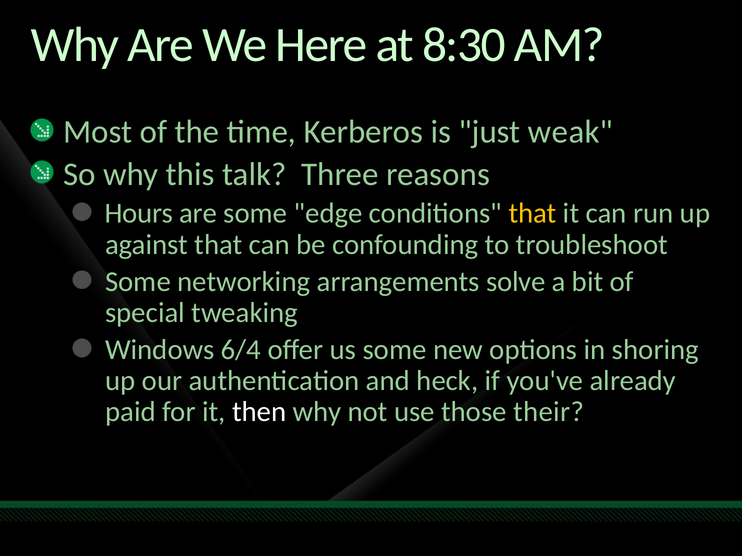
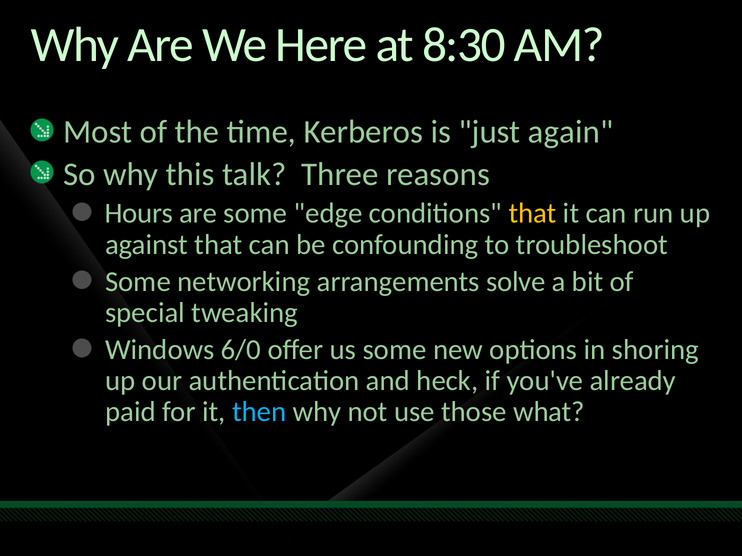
weak: weak -> again (571, 132)
6/4: 6/4 -> 6/0 (241, 350)
then colour: white -> light blue (259, 412)
their: their -> what (549, 412)
